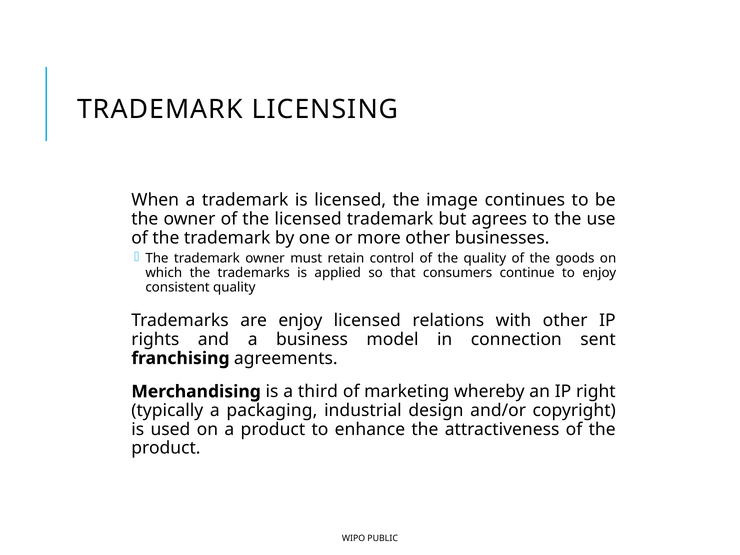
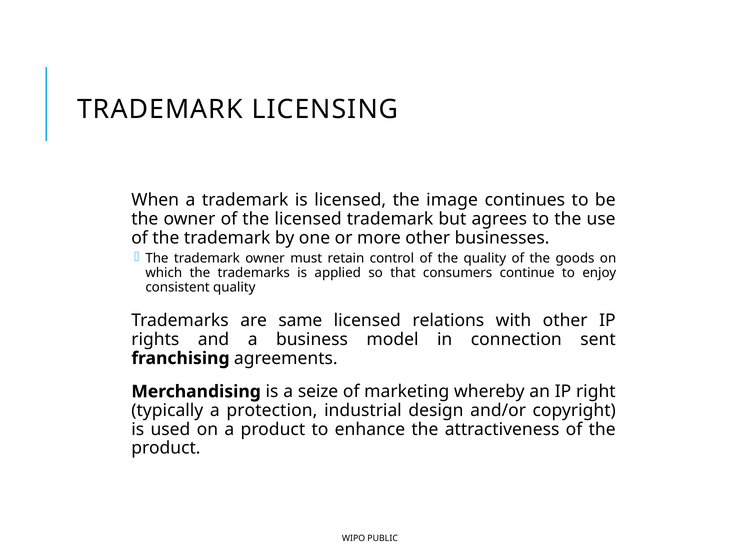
are enjoy: enjoy -> same (300, 321)
third: third -> seize (318, 392)
packaging: packaging -> protection (272, 410)
